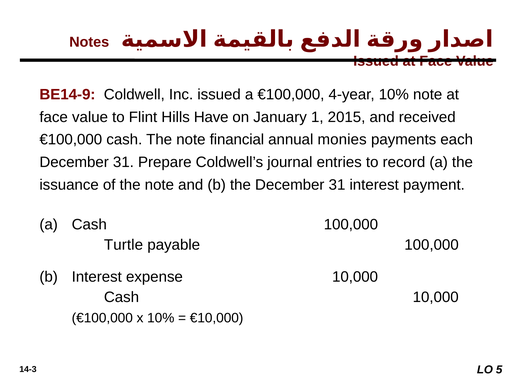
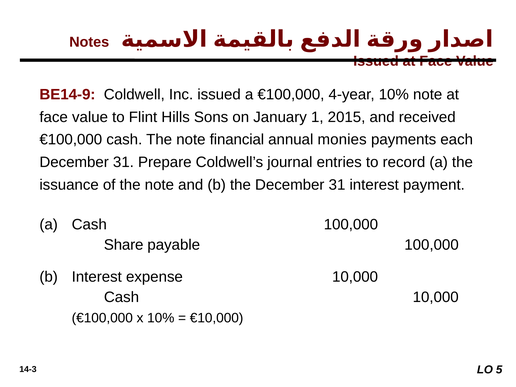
Have: Have -> Sons (211, 117)
Turtle: Turtle -> Share (124, 245)
